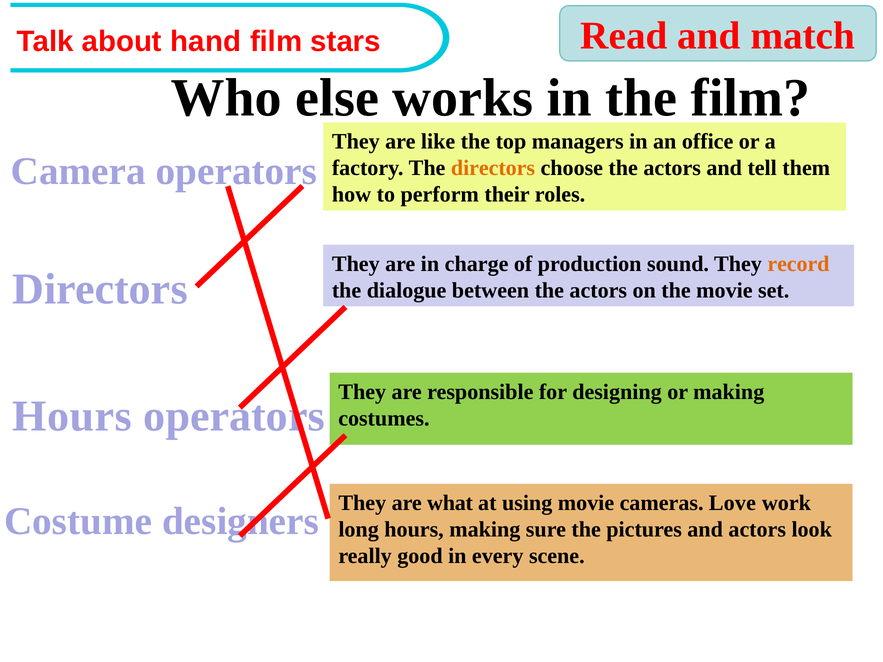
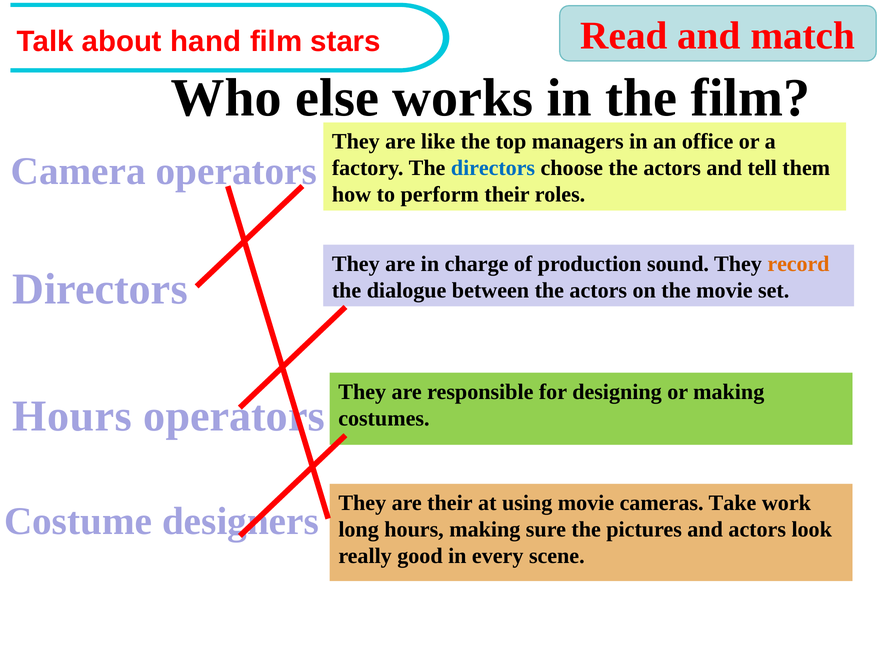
directors colour: orange -> blue (493, 168)
are what: what -> their (450, 503)
Love: Love -> Take (732, 503)
